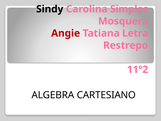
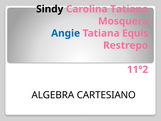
Carolina Simples: Simples -> Tatiana (129, 9)
Angie colour: red -> blue (66, 33)
Letra: Letra -> Equis (135, 33)
